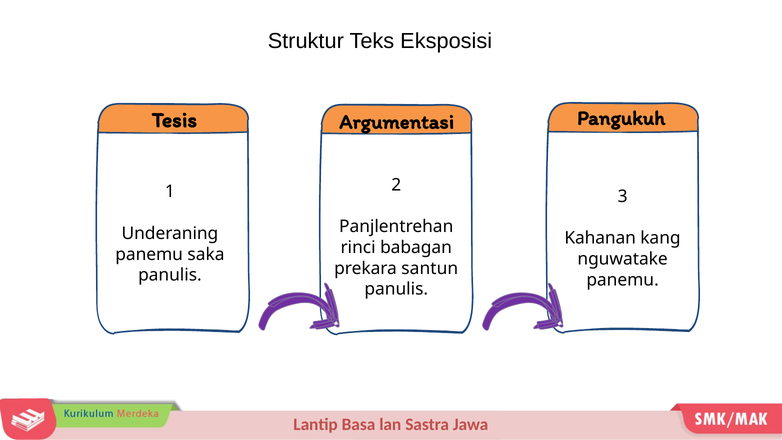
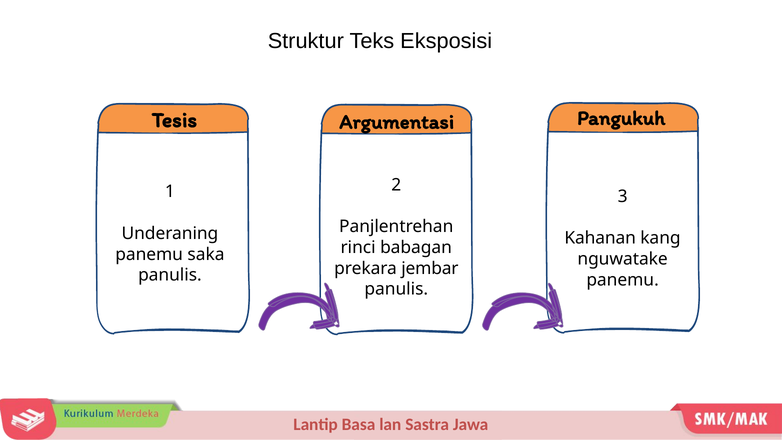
santun: santun -> jembar (430, 268)
